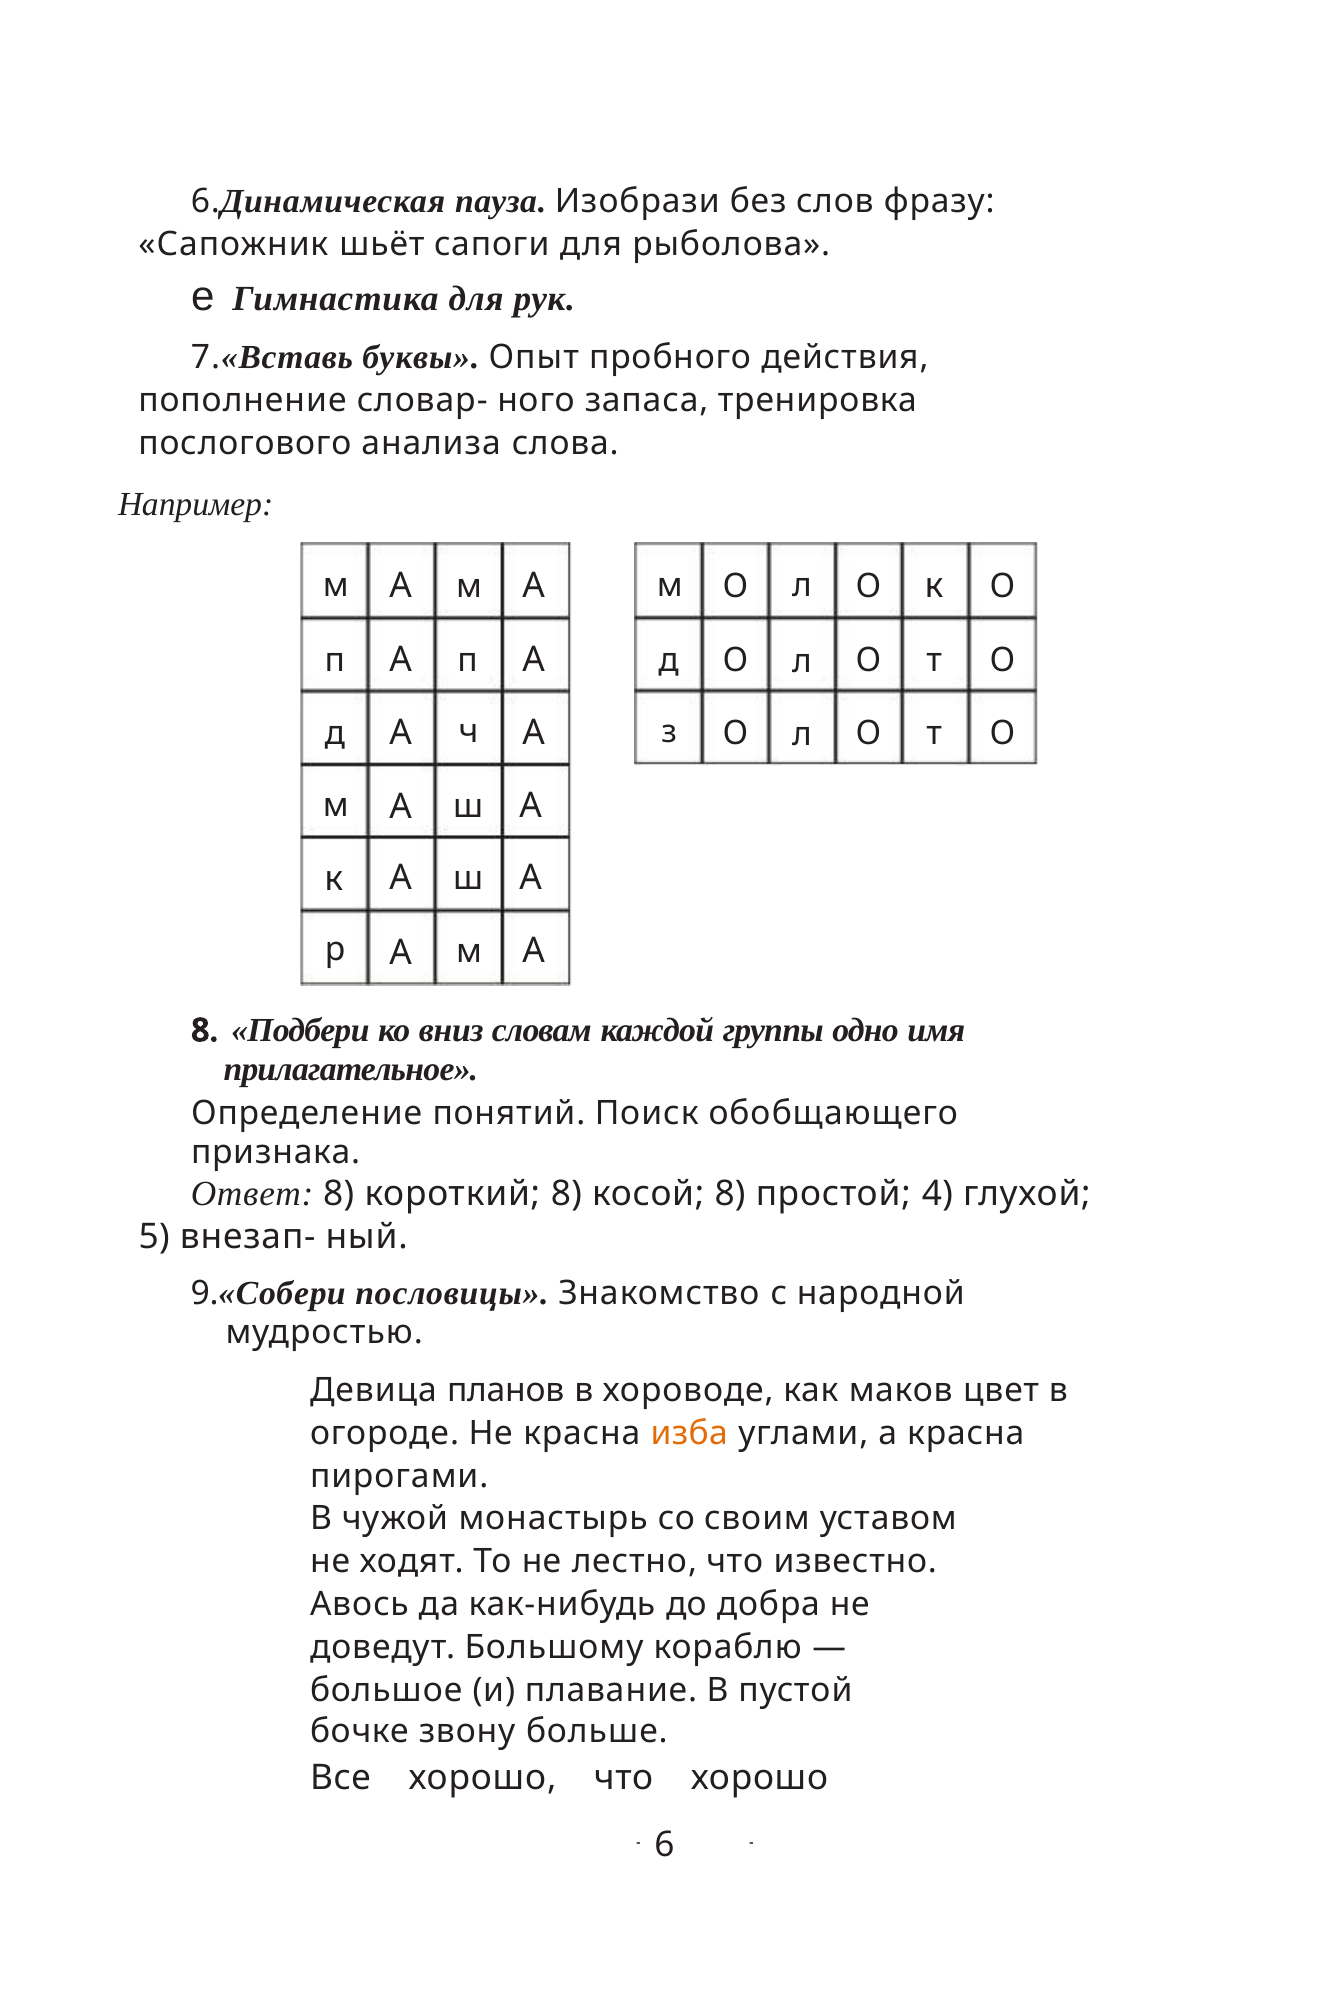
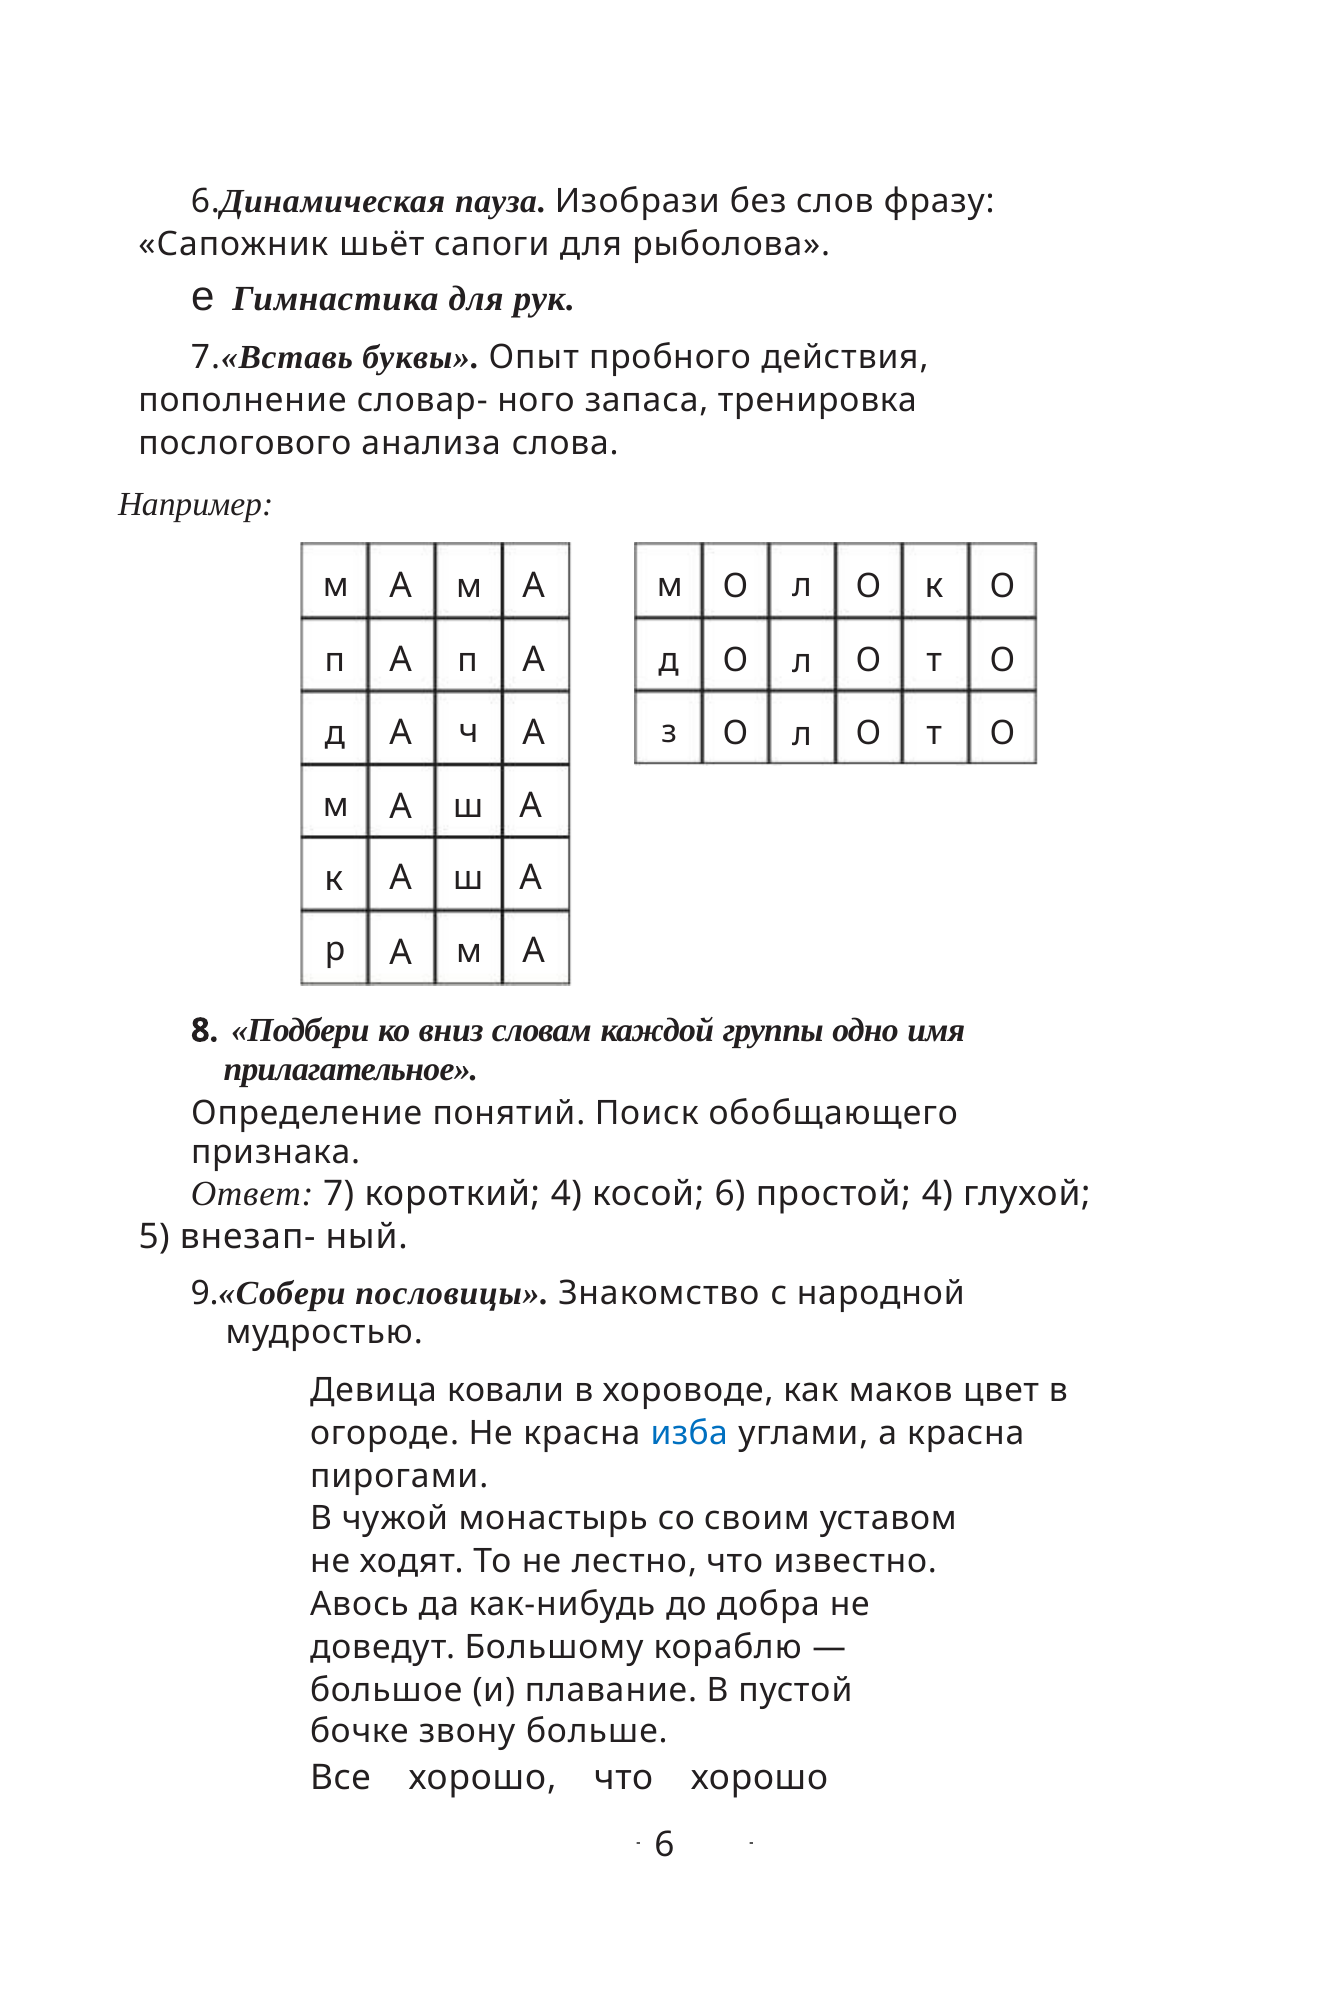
Ответ 8: 8 -> 7 (339, 1193)
короткий 8: 8 -> 4 (566, 1193)
косой 8: 8 -> 6 (730, 1193)
планов: планов -> ковали (506, 1390)
изба colour: orange -> blue (689, 1433)
